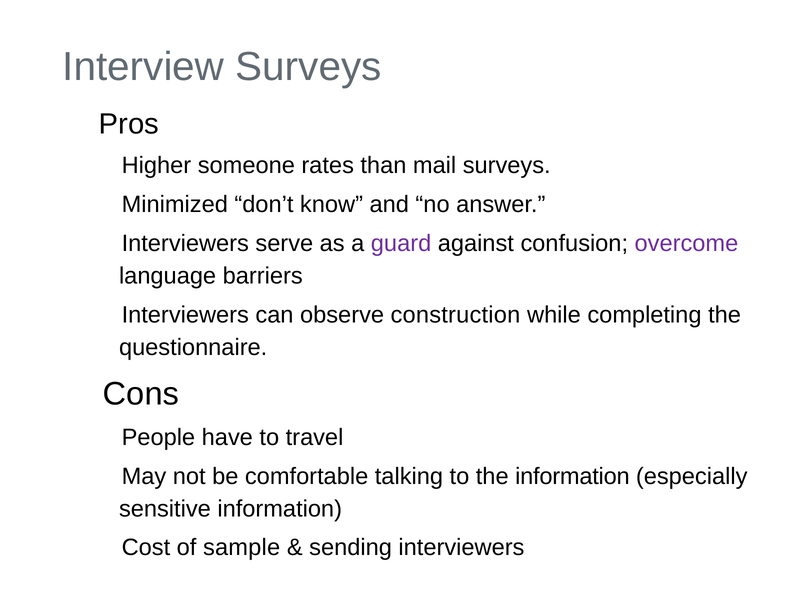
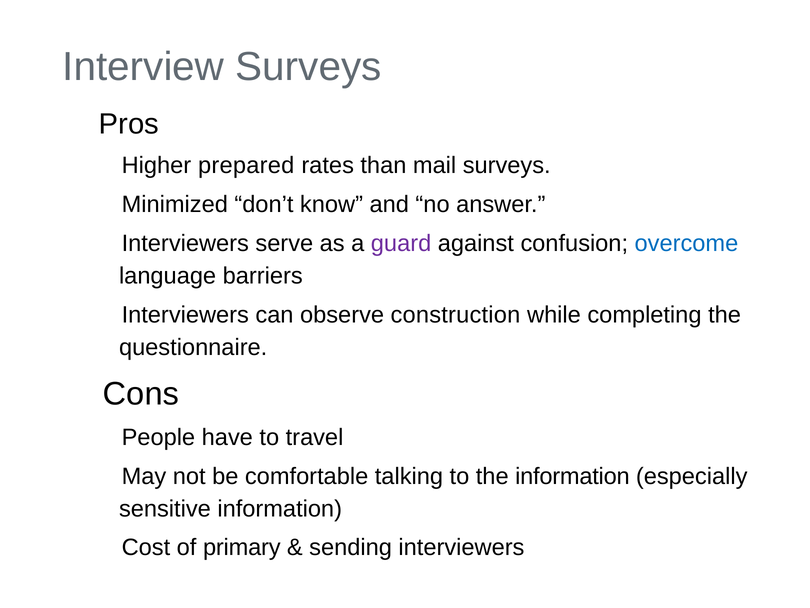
someone: someone -> prepared (246, 166)
overcome colour: purple -> blue (686, 243)
sample: sample -> primary (242, 547)
